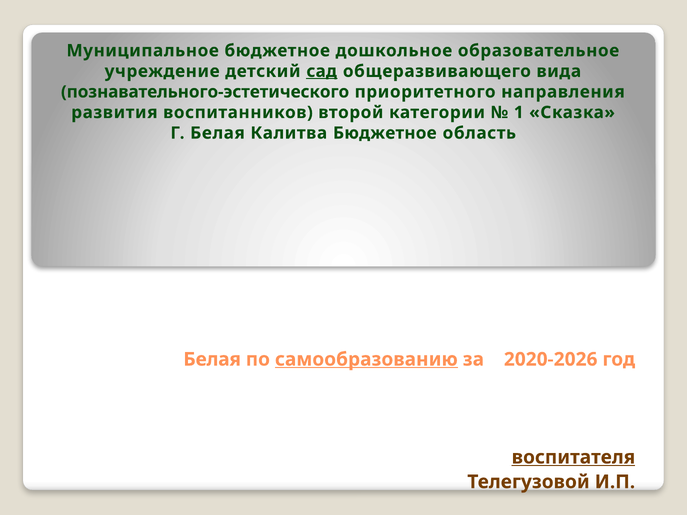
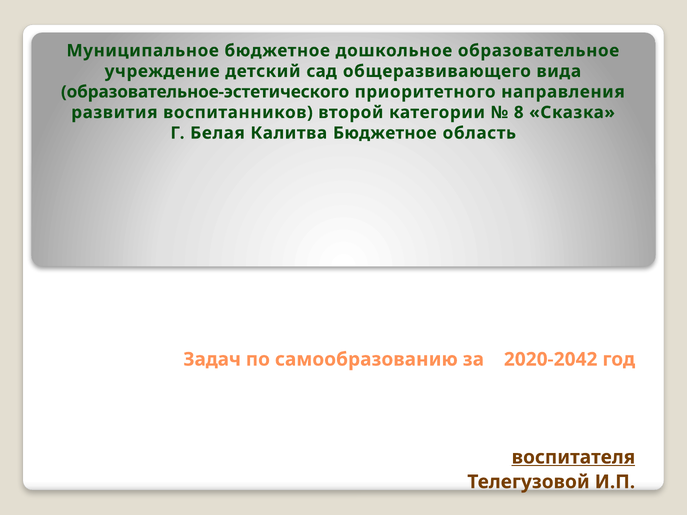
сад underline: present -> none (322, 71)
познавательного-эстетического: познавательного-эстетического -> образовательное-эстетического (205, 92)
1: 1 -> 8 (519, 113)
Белая: Белая -> Задач (212, 360)
самообразованию underline: present -> none (366, 360)
2020-2026: 2020-2026 -> 2020-2042 (551, 360)
